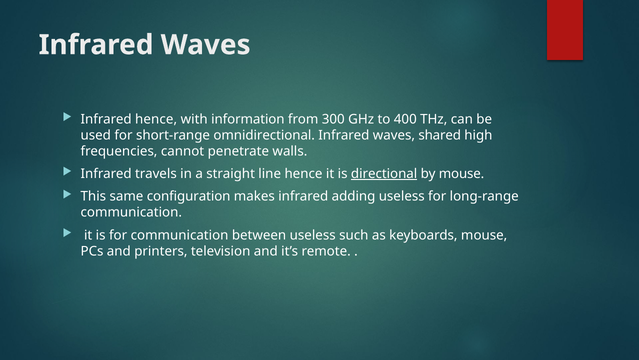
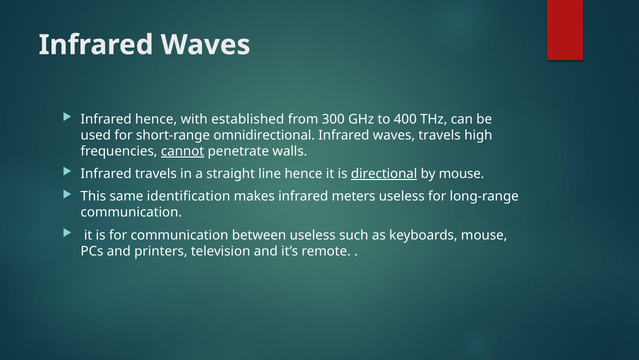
information: information -> established (248, 119)
waves shared: shared -> travels (440, 135)
cannot underline: none -> present (183, 151)
configuration: configuration -> identification (189, 196)
adding: adding -> meters (354, 196)
